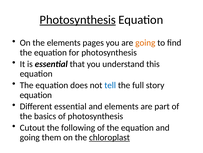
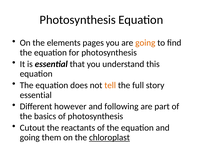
Photosynthesis underline: present -> none (78, 20)
tell colour: blue -> orange (110, 85)
equation: equation -> essential (36, 95)
Different essential: essential -> however (70, 106)
and elements: elements -> following (121, 106)
following: following -> reactants (78, 127)
